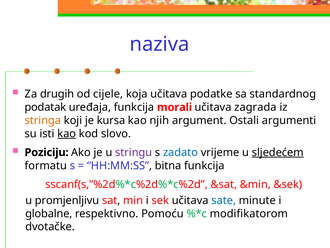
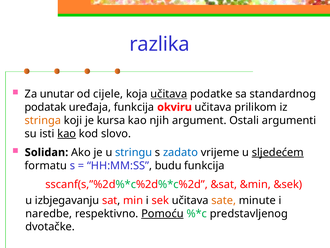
naziva: naziva -> razlika (160, 44)
drugih: drugih -> unutar (57, 94)
učitava underline: none -> present (169, 94)
morali: morali -> okviru (175, 107)
zagrada: zagrada -> prilikom (256, 107)
Poziciju: Poziciju -> Solidan (46, 152)
stringu colour: purple -> blue (134, 152)
bitna: bitna -> budu (168, 165)
promjenljivu: promjenljivu -> izbjegavanju (67, 200)
sate colour: blue -> orange (224, 200)
globalne: globalne -> naredbe (49, 213)
Pomoću underline: none -> present (162, 213)
modifikatorom: modifikatorom -> predstavljenog (249, 213)
